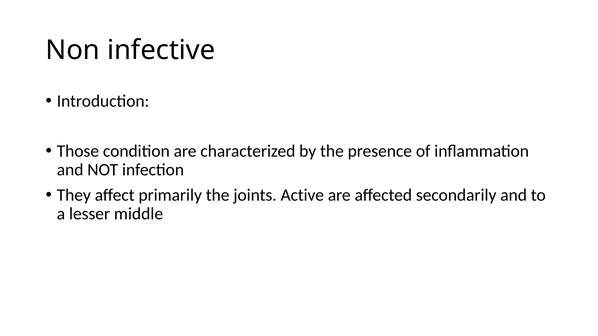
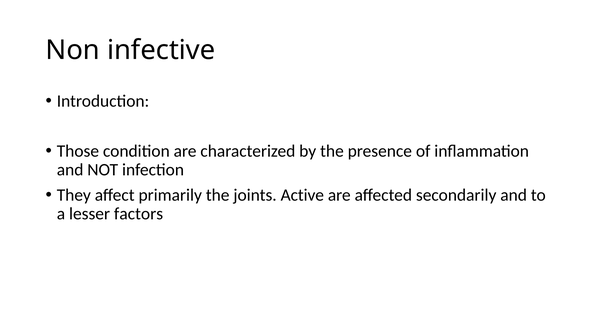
middle: middle -> factors (139, 214)
